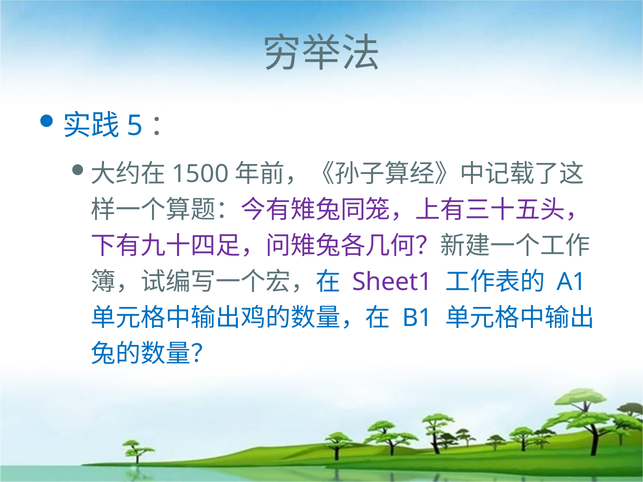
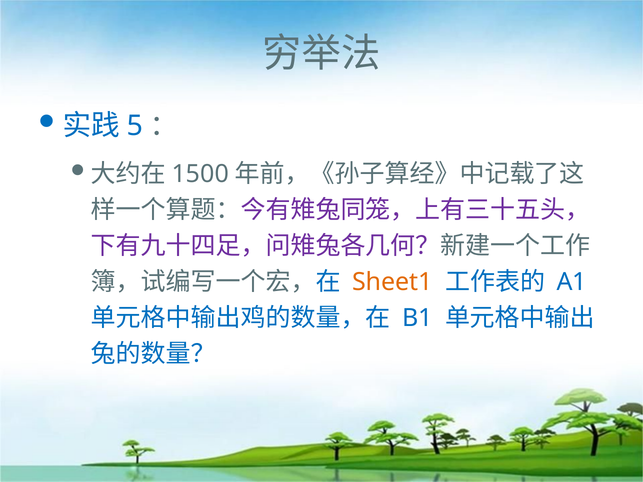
Sheet1 colour: purple -> orange (392, 282)
